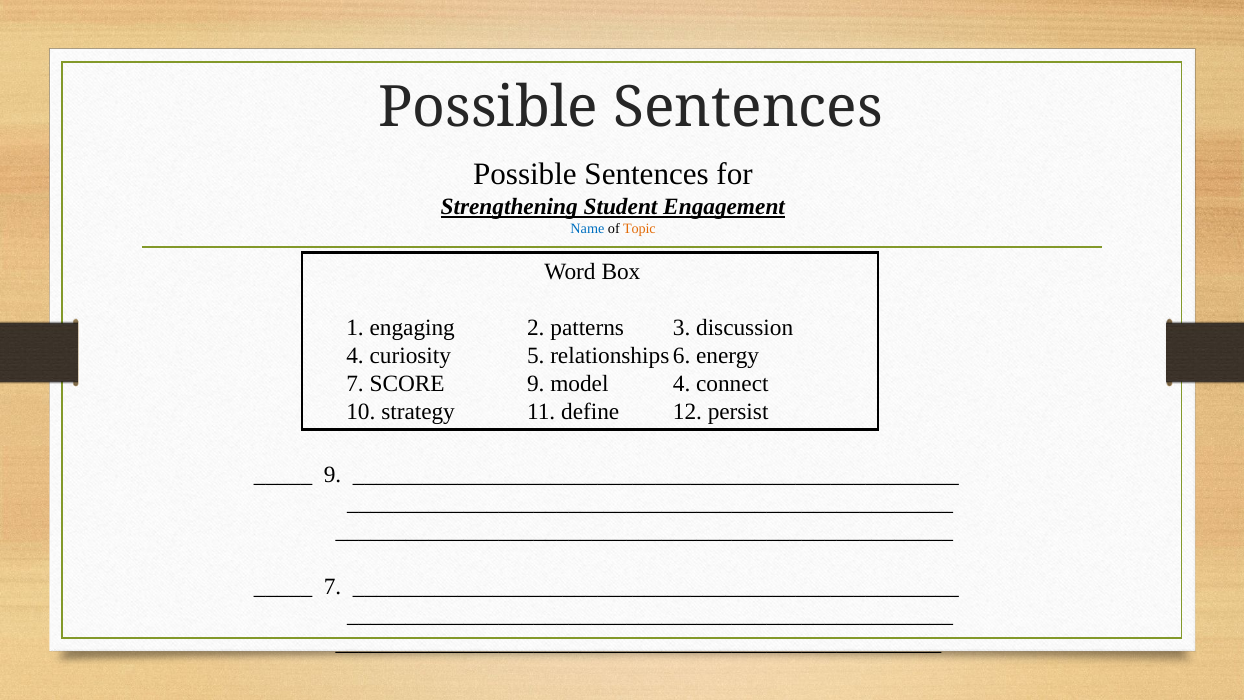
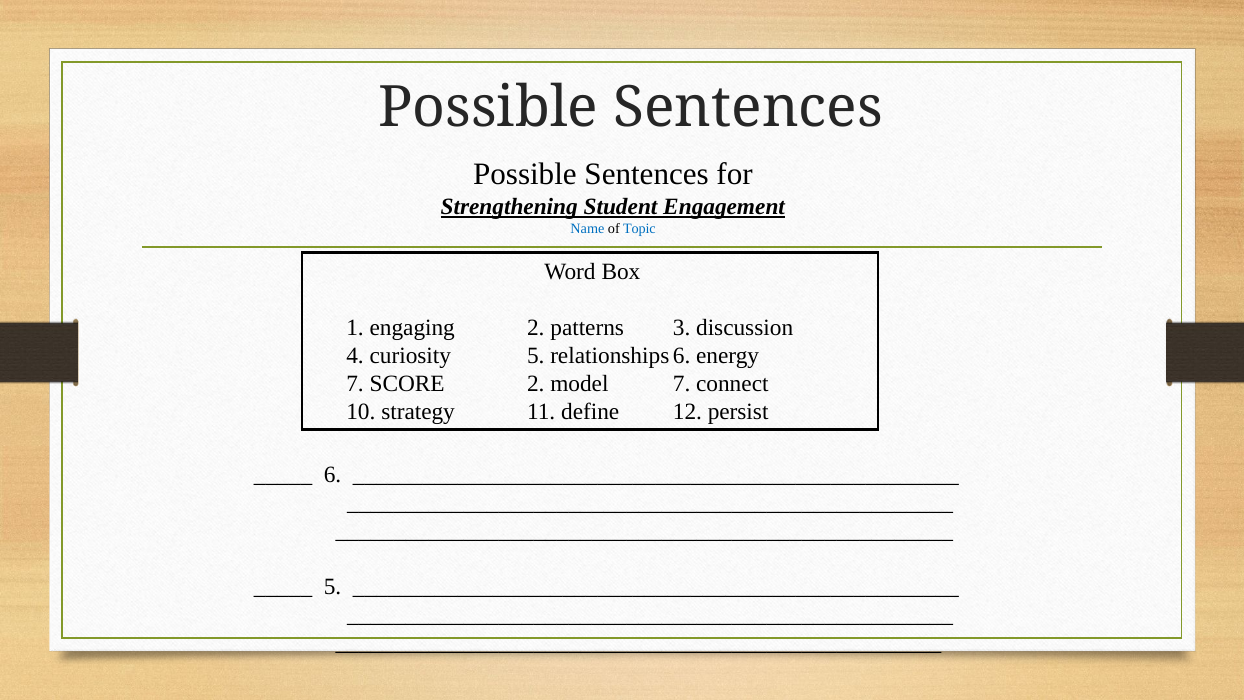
Topic colour: orange -> blue (639, 229)
SCORE 9: 9 -> 2 (536, 383)
model 4: 4 -> 7 (682, 383)
9: 9 -> 6 (333, 475)
7: 7 -> 5 (333, 587)
